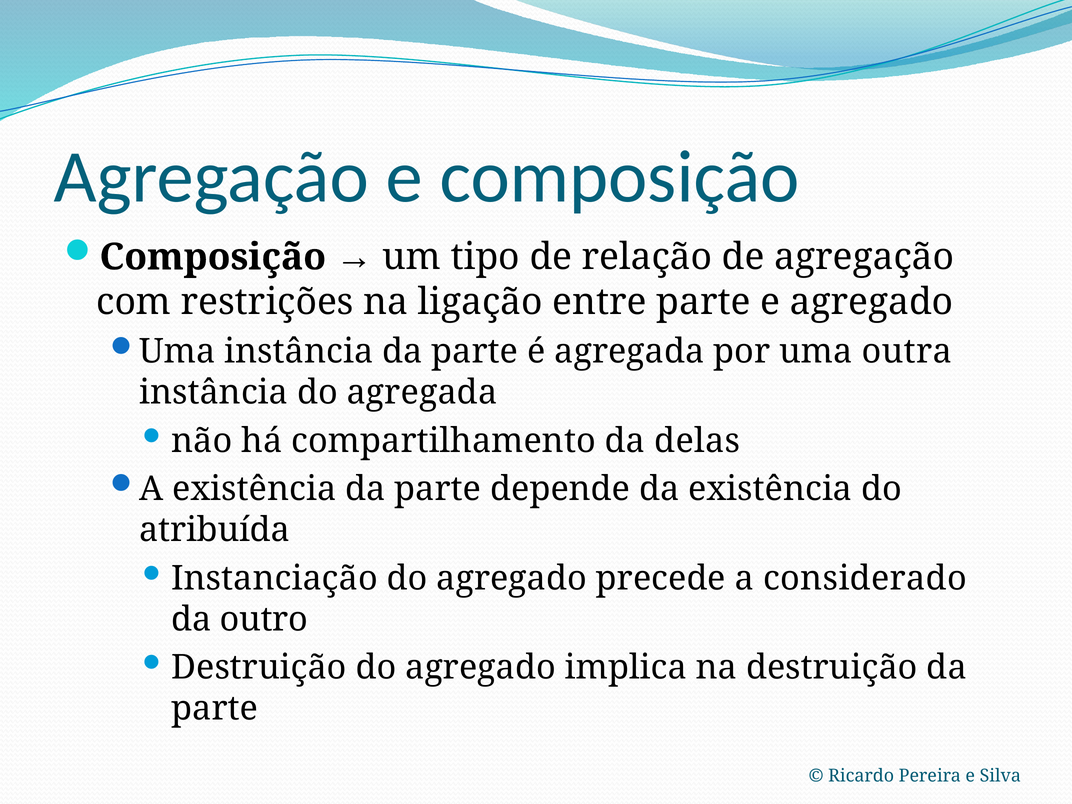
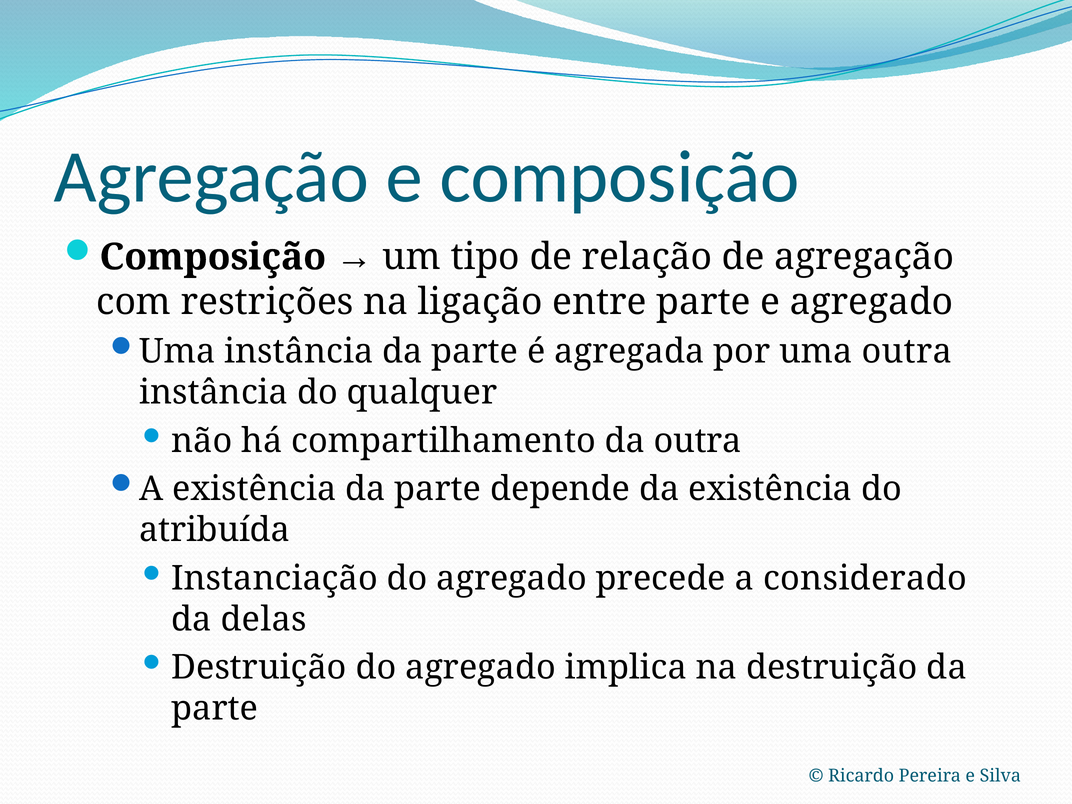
do agregada: agregada -> qualquer (422, 393)
da delas: delas -> outra (698, 441)
outro: outro -> delas (264, 619)
